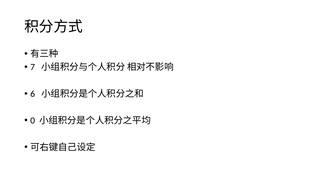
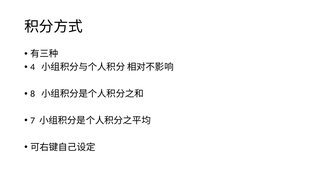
7: 7 -> 4 (33, 67)
6: 6 -> 8 (33, 94)
0: 0 -> 7 (33, 121)
